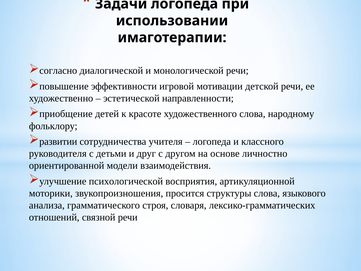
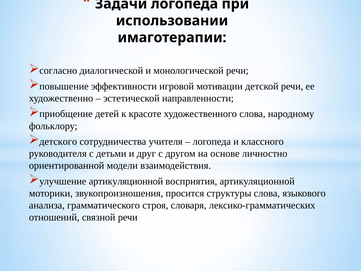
развитии: развитии -> детского (58, 141)
улучшение психологической: психологической -> артикуляционной (126, 181)
